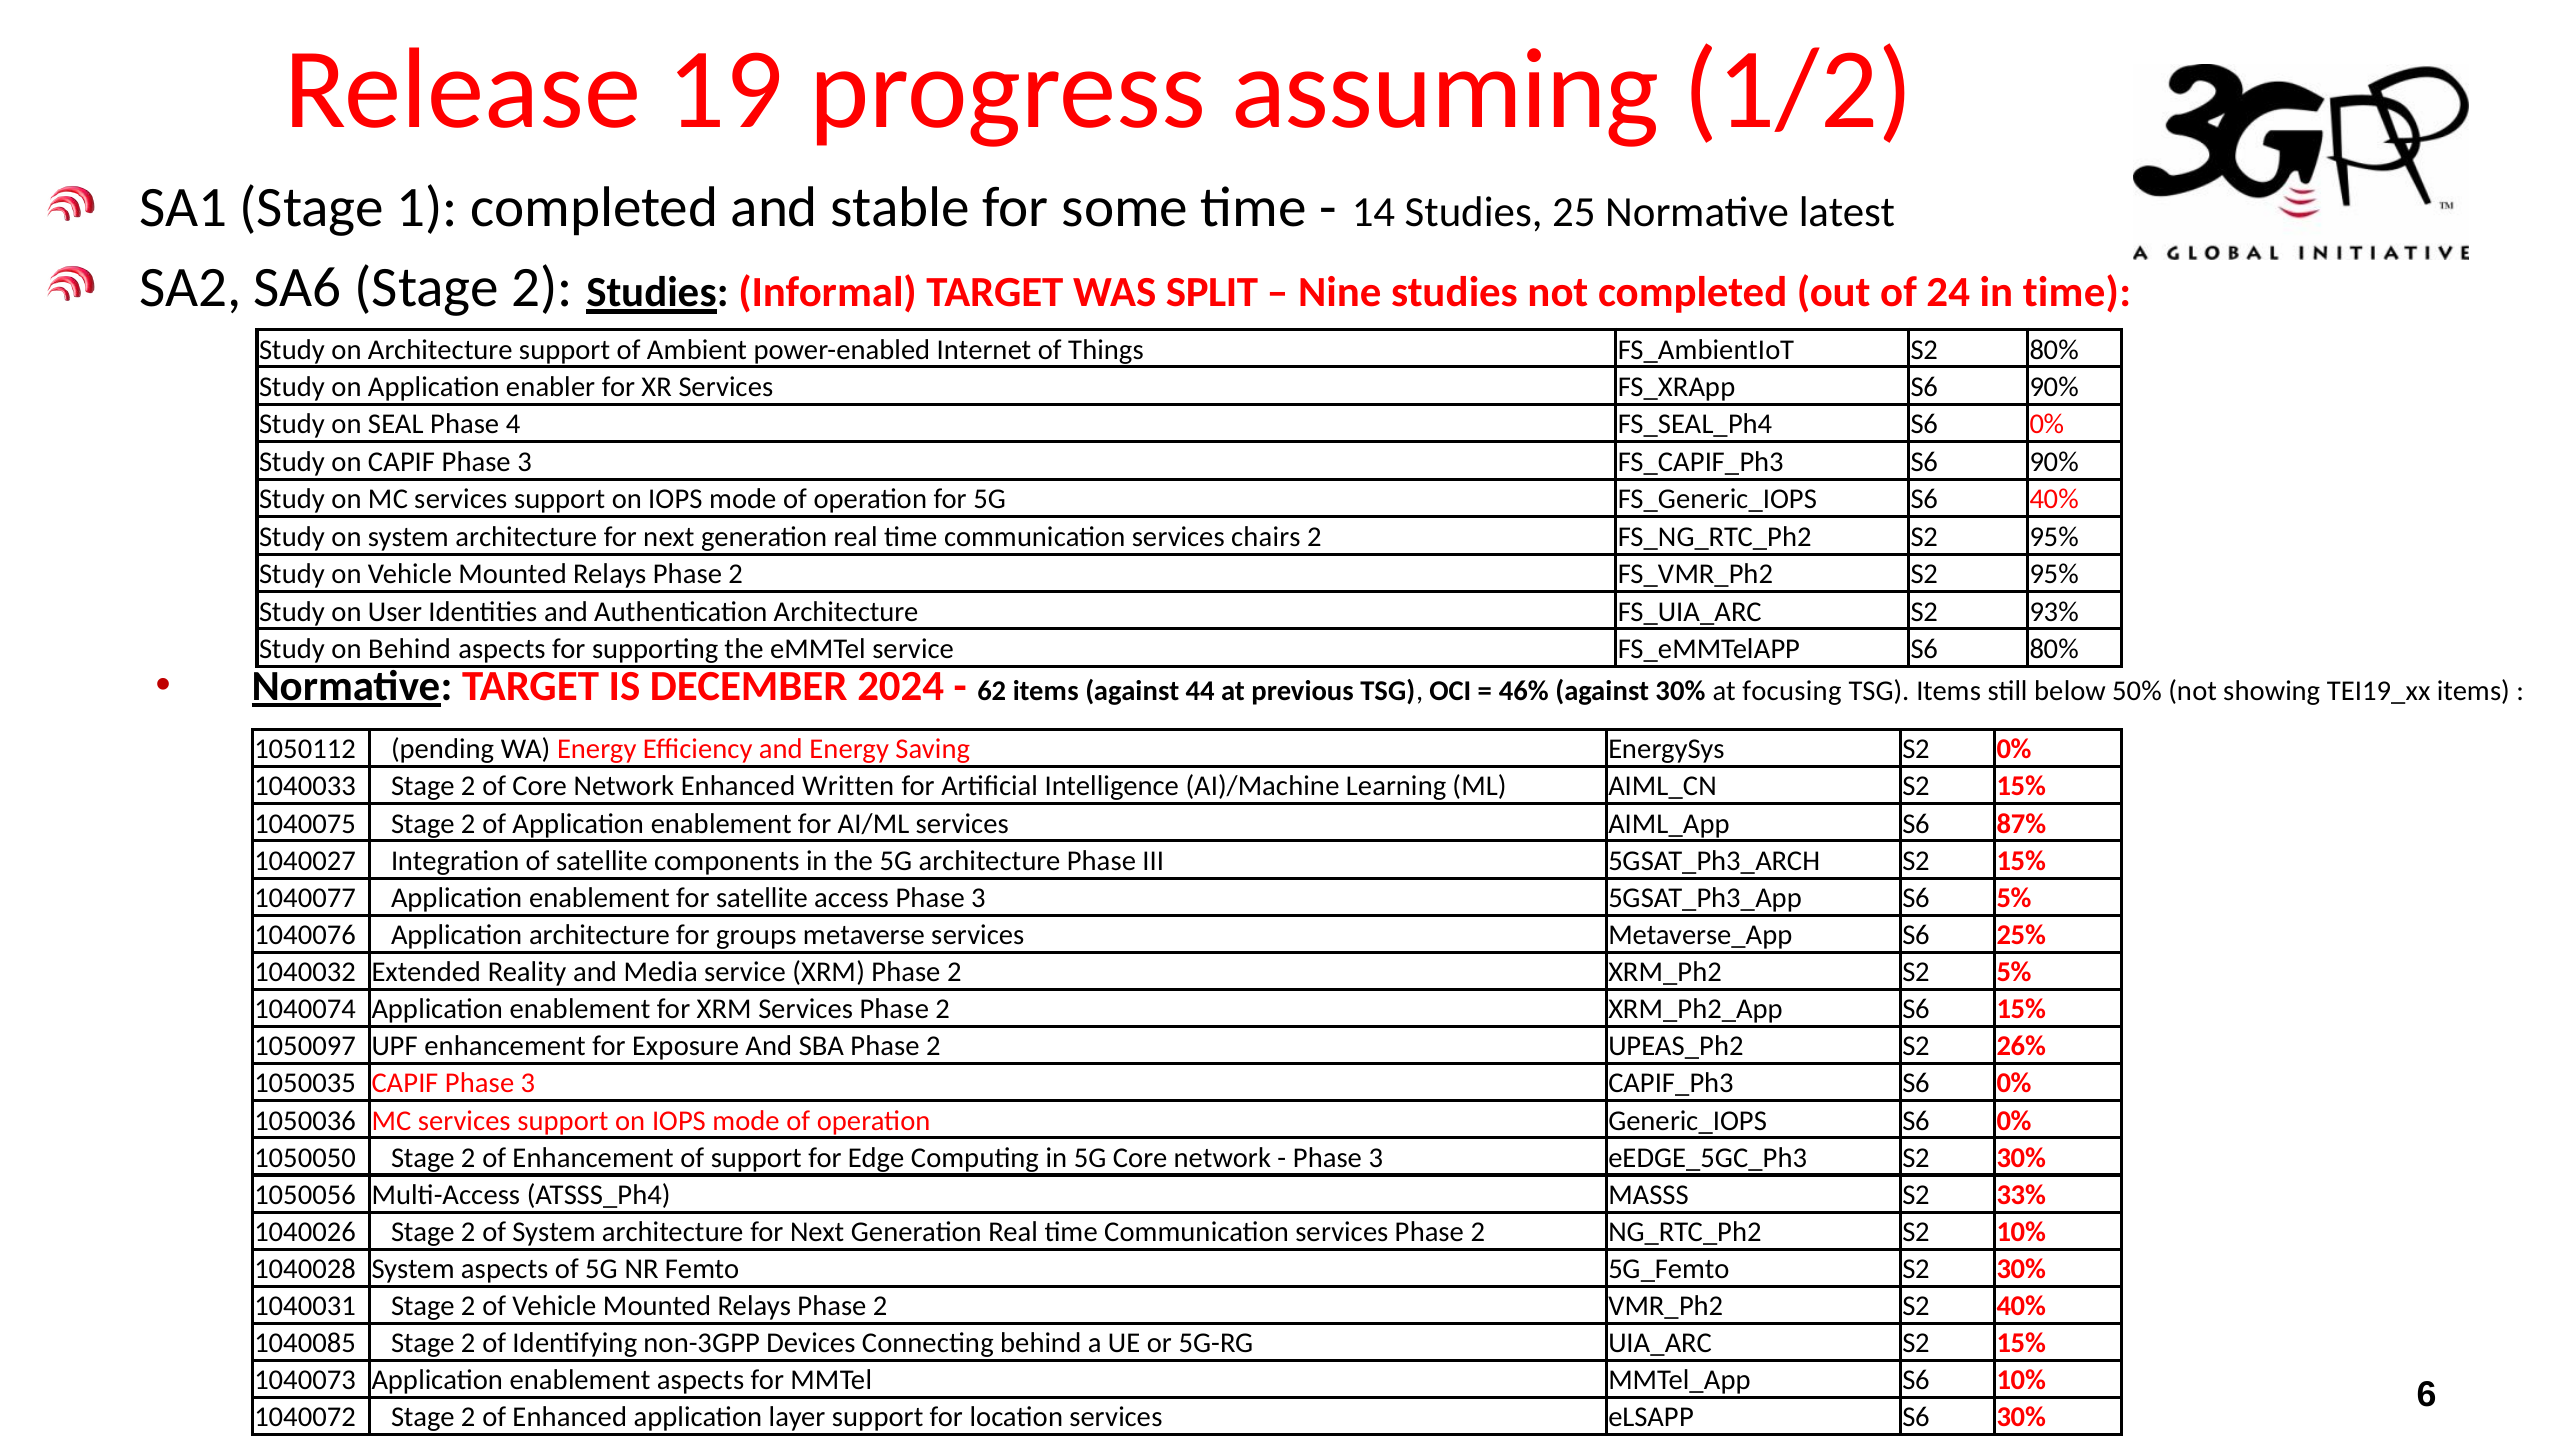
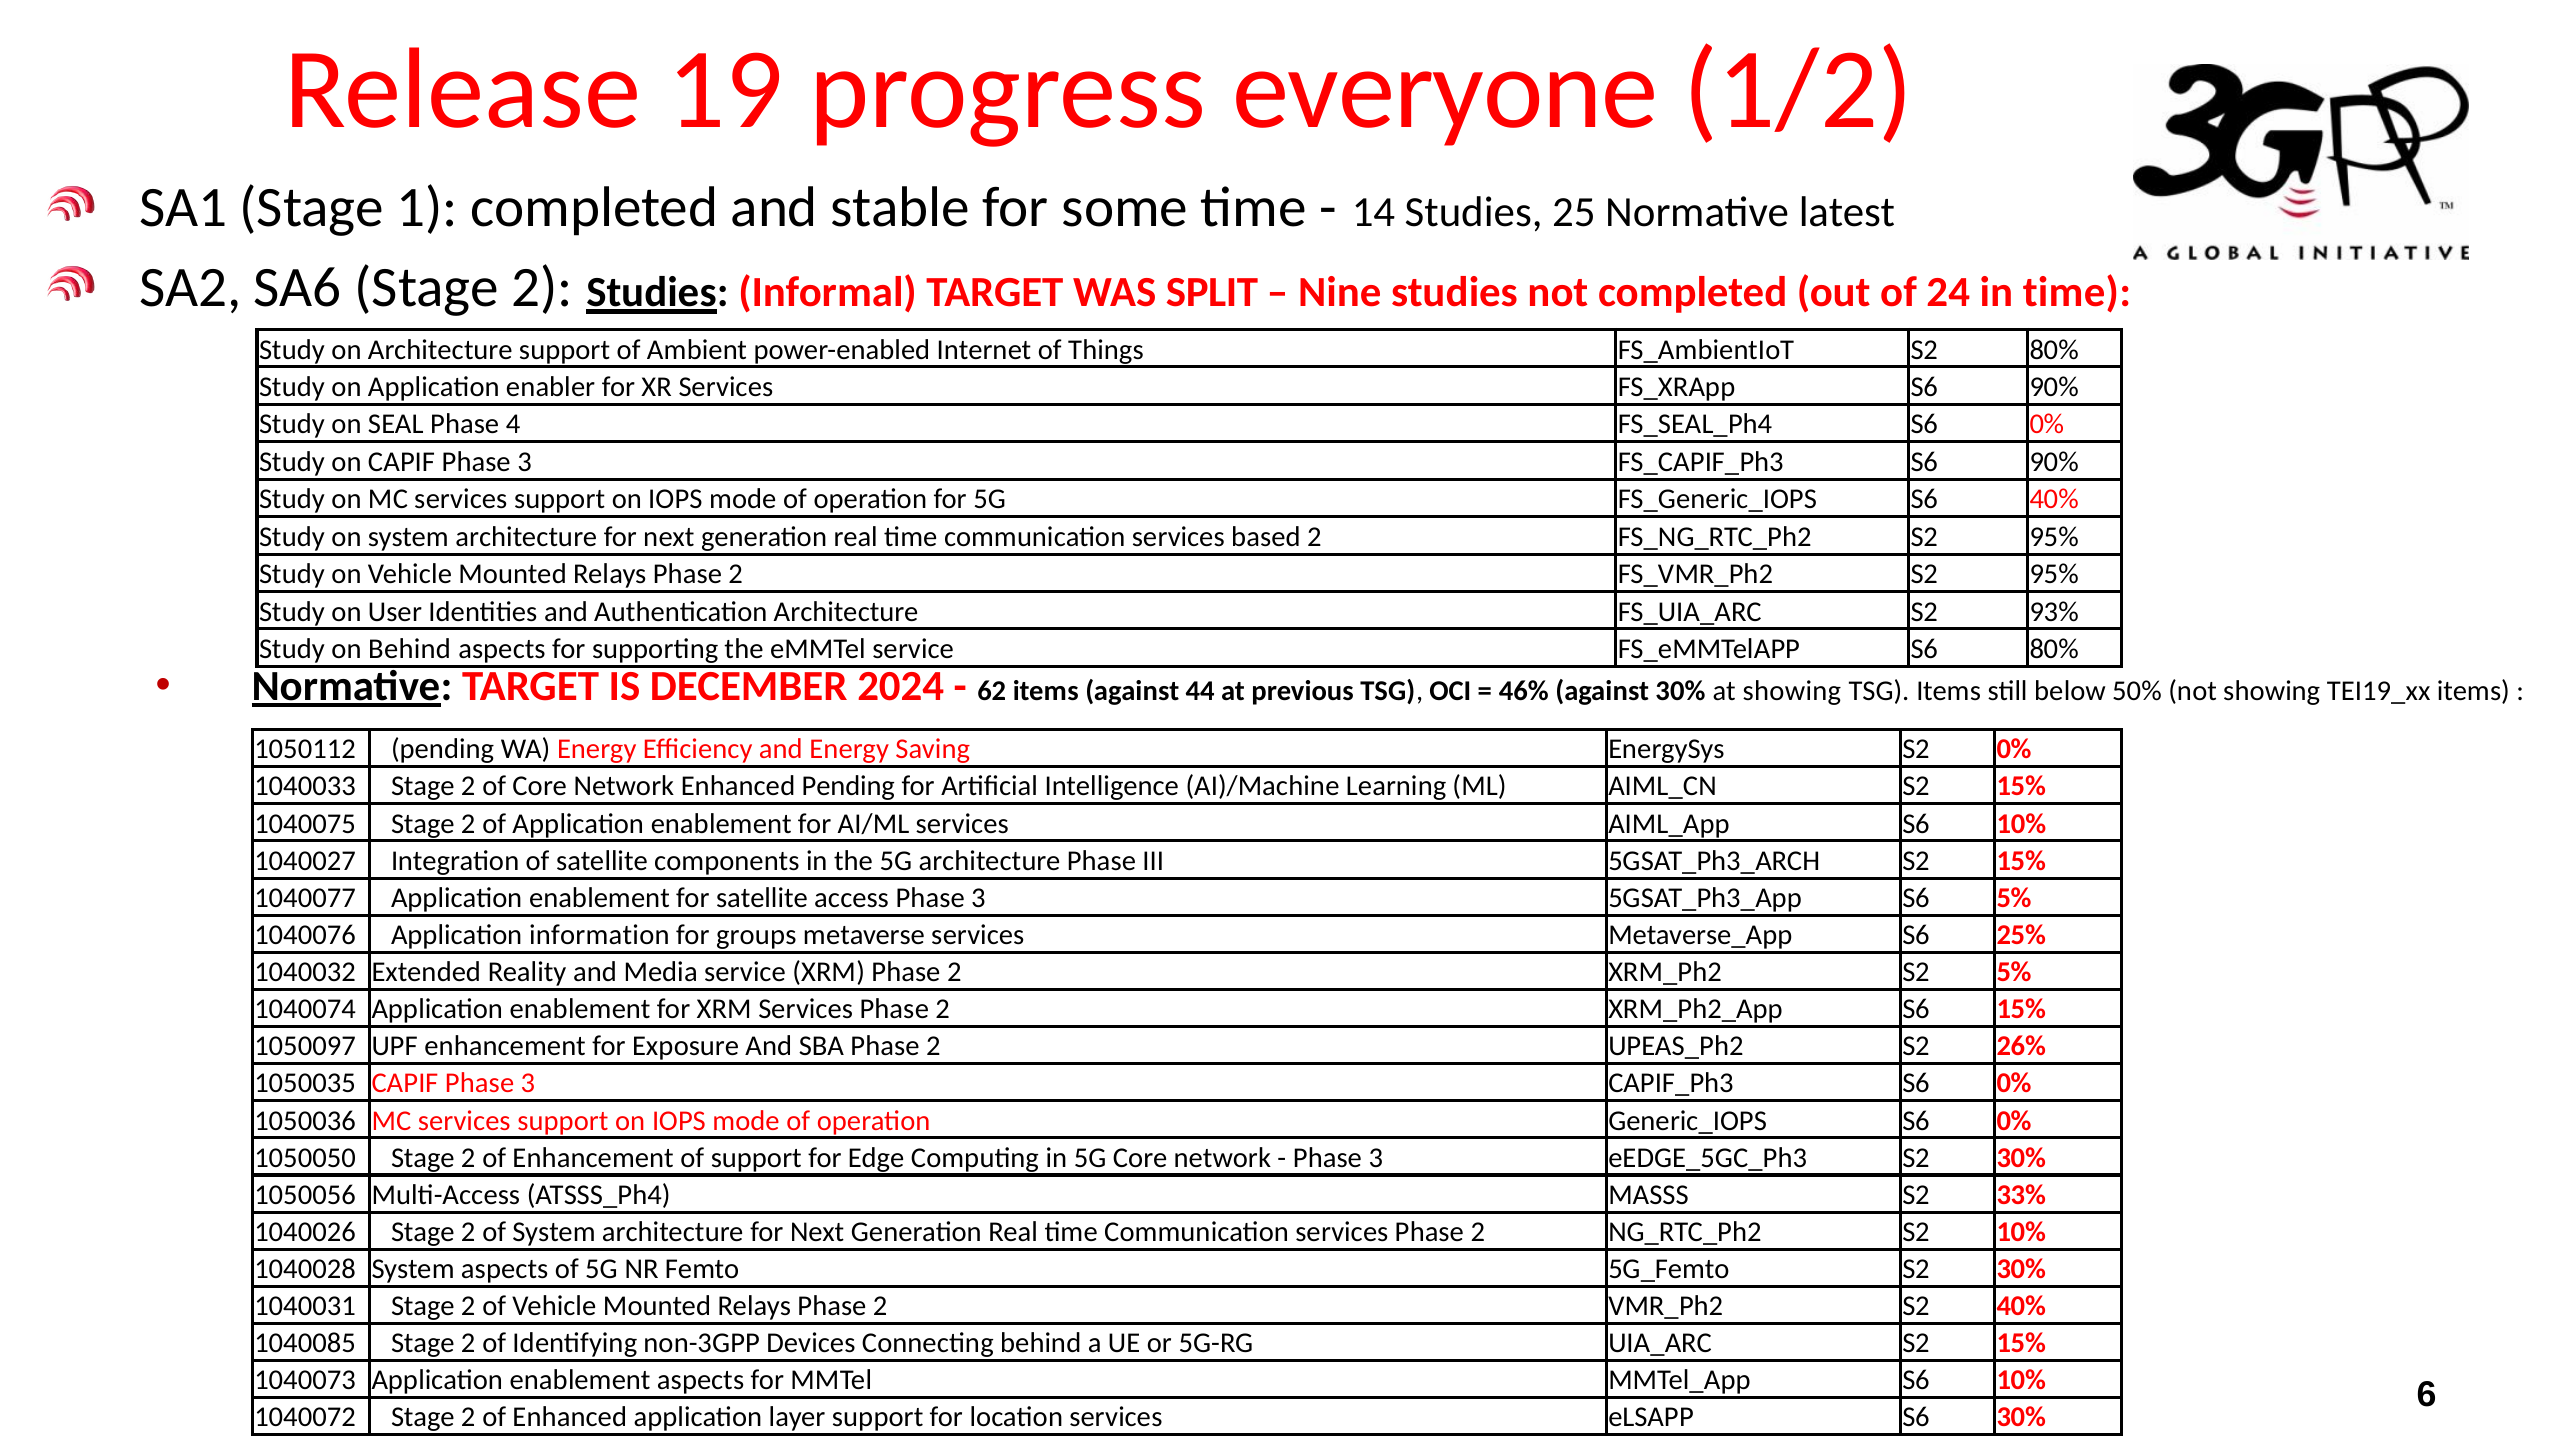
assuming: assuming -> everyone (1445, 89)
chairs: chairs -> based (1266, 537)
at focusing: focusing -> showing (1792, 691)
Enhanced Written: Written -> Pending (848, 787)
87%: 87% -> 10% (2021, 824)
Application architecture: architecture -> information (599, 935)
